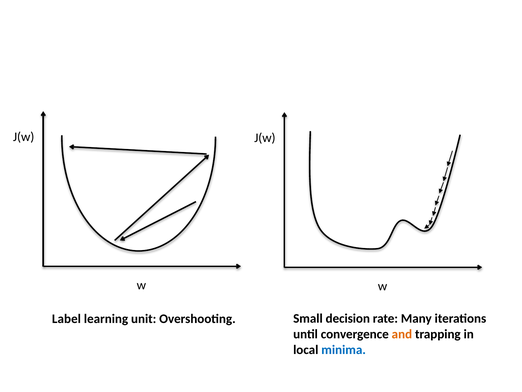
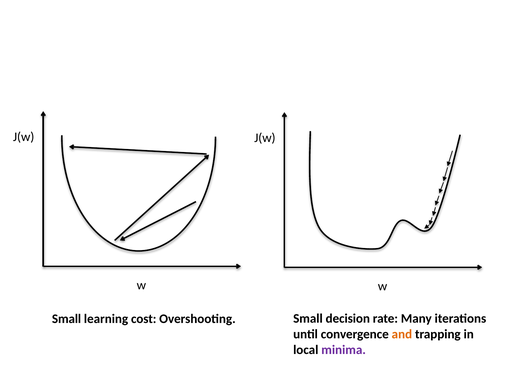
Label: Label -> Small (67, 319)
unit: unit -> cost (144, 319)
minima colour: blue -> purple (344, 349)
